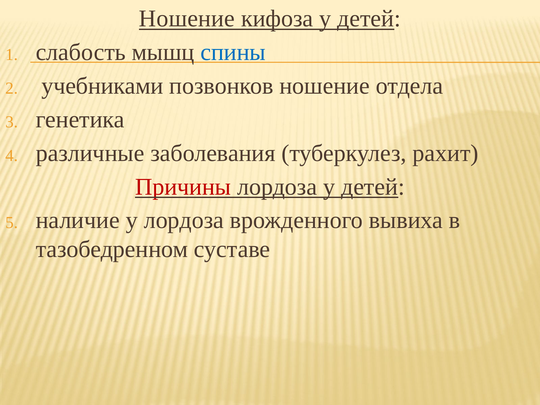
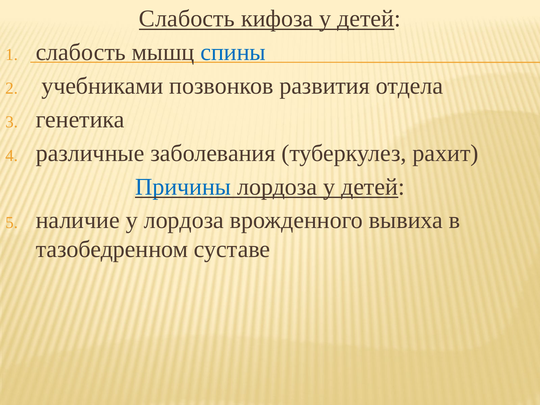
Ношение: Ношение -> Слабость (187, 19)
позвонков ношение: ношение -> развития (325, 86)
Причины colour: red -> blue (183, 187)
